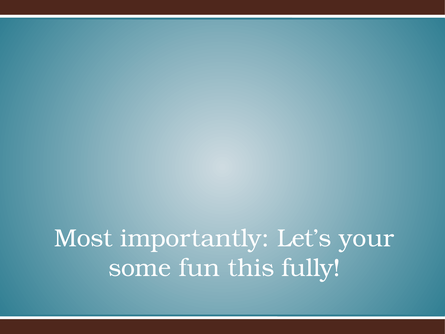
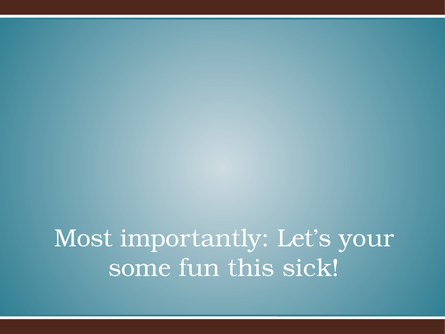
fully: fully -> sick (311, 268)
